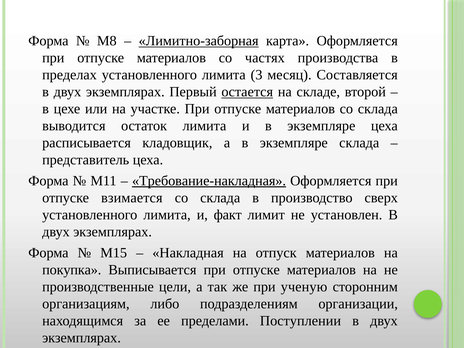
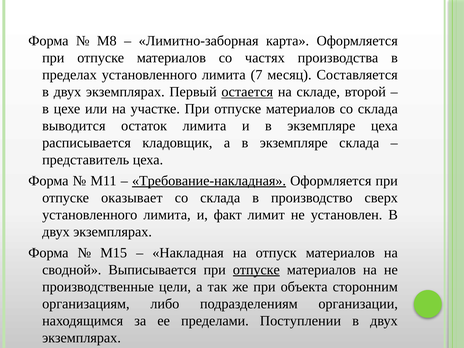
Лимитно-заборная underline: present -> none (199, 41)
3: 3 -> 7 (257, 75)
взимается: взимается -> оказывает (132, 198)
покупка: покупка -> сводной (72, 270)
отпуске underline: none -> present (256, 270)
ученую: ученую -> объекта (304, 287)
